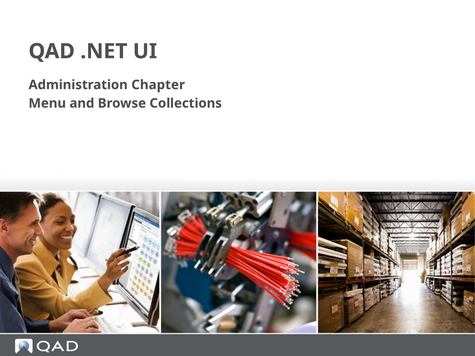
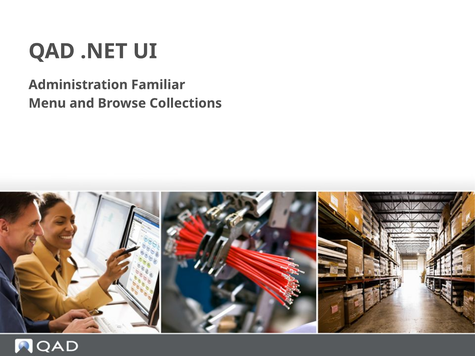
Chapter: Chapter -> Familiar (158, 85)
